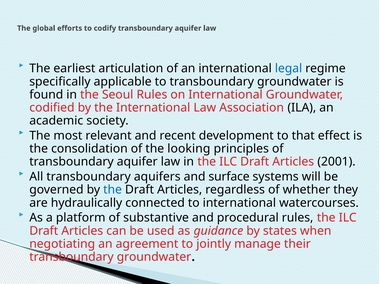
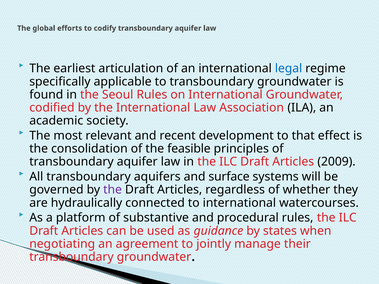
looking: looking -> feasible (189, 149)
2001: 2001 -> 2009 (336, 162)
the colour: blue -> purple (113, 190)
